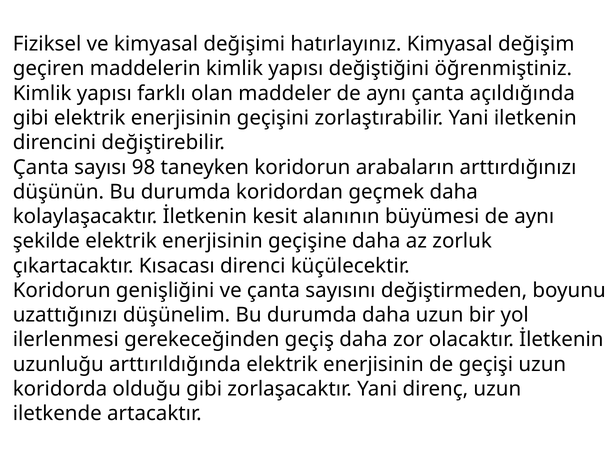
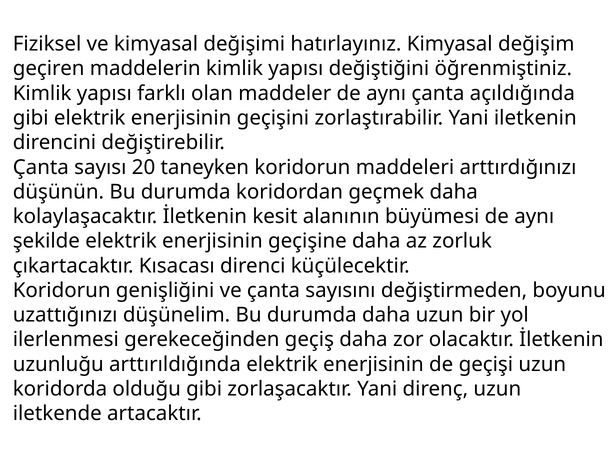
98: 98 -> 20 (144, 167)
arabaların: arabaların -> maddeleri (405, 167)
